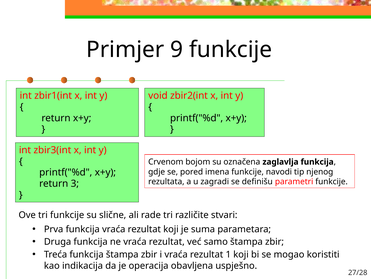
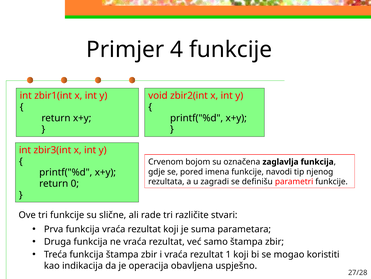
9: 9 -> 4 (177, 49)
3: 3 -> 0 (75, 183)
